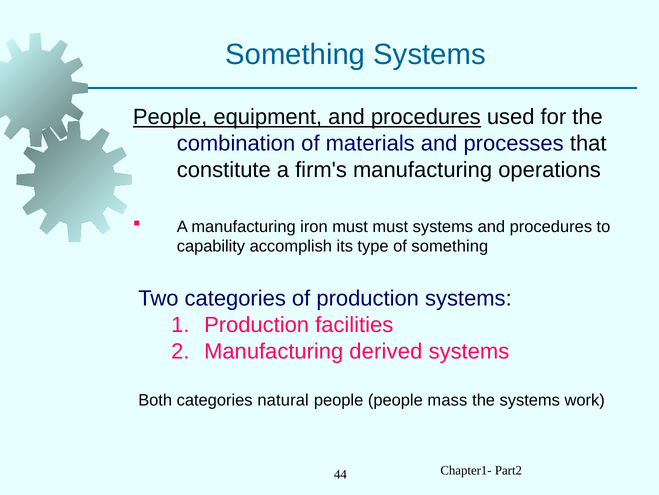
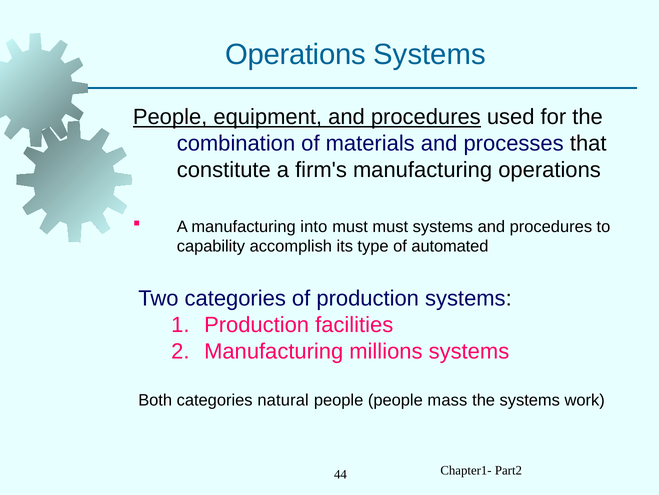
Something: Something -> Operations (295, 55)
iron: iron -> into (314, 226)
of something: something -> automated (450, 246)
derived: derived -> millions (386, 351)
